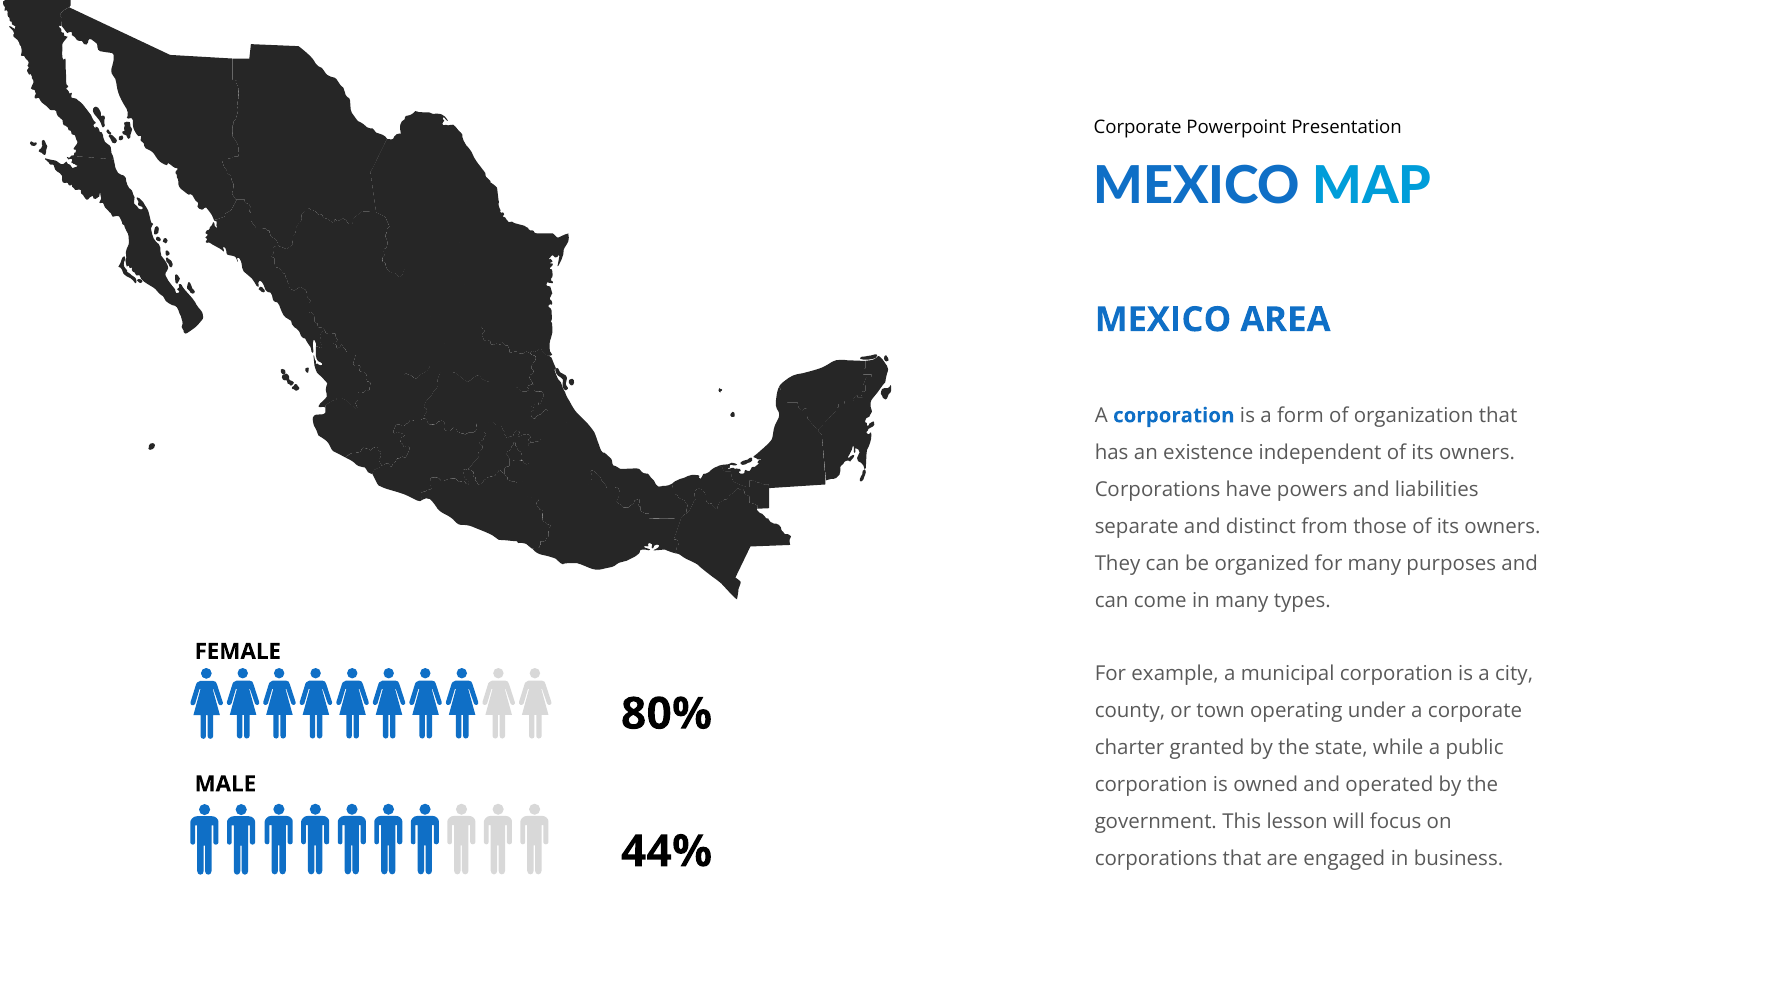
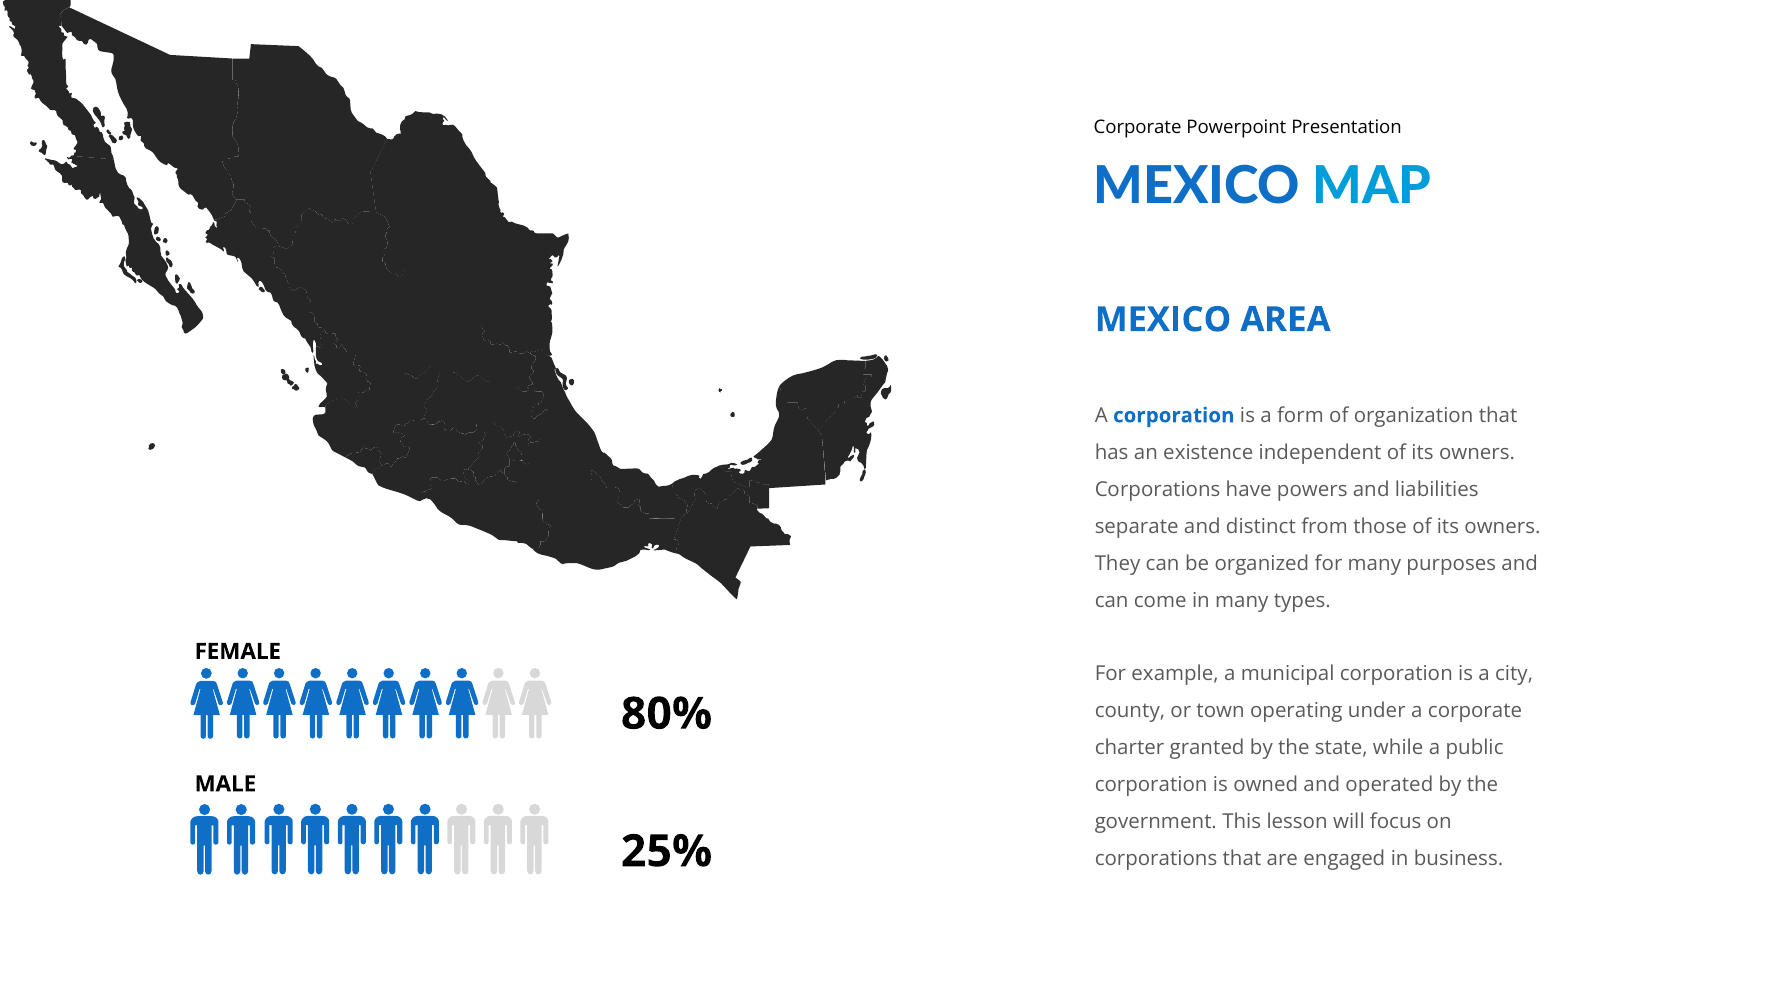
44%: 44% -> 25% (667, 851)
